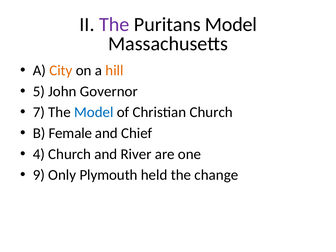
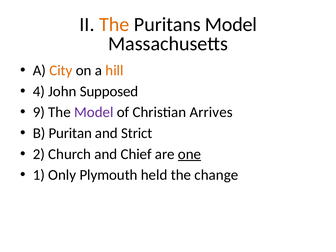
The colour: purple -> orange (114, 24)
5: 5 -> 4 (39, 91)
Governor: Governor -> Supposed (109, 91)
7: 7 -> 9 (39, 112)
Model colour: blue -> purple (94, 112)
Christian Church: Church -> Arrives (211, 112)
Female: Female -> Puritan (70, 133)
Chief: Chief -> Strict (137, 133)
4: 4 -> 2 (39, 154)
River: River -> Chief (136, 154)
one underline: none -> present (189, 154)
9: 9 -> 1 (39, 175)
